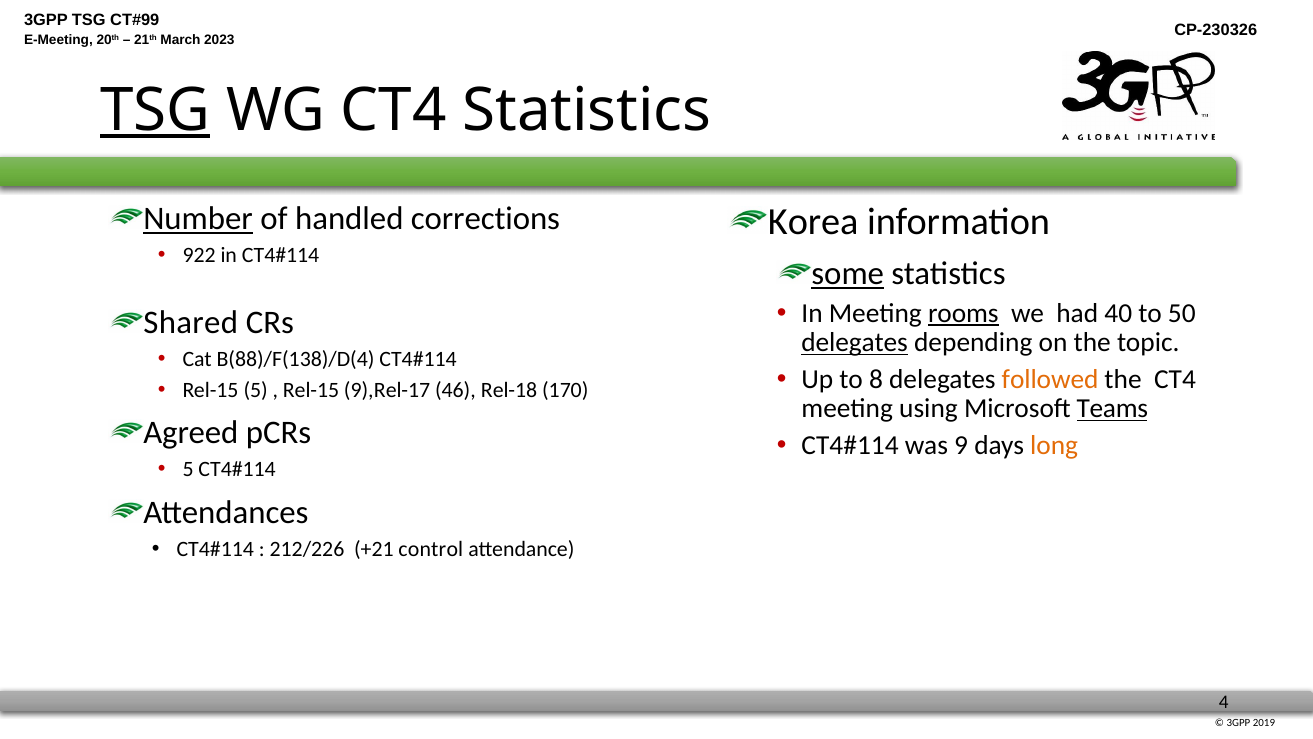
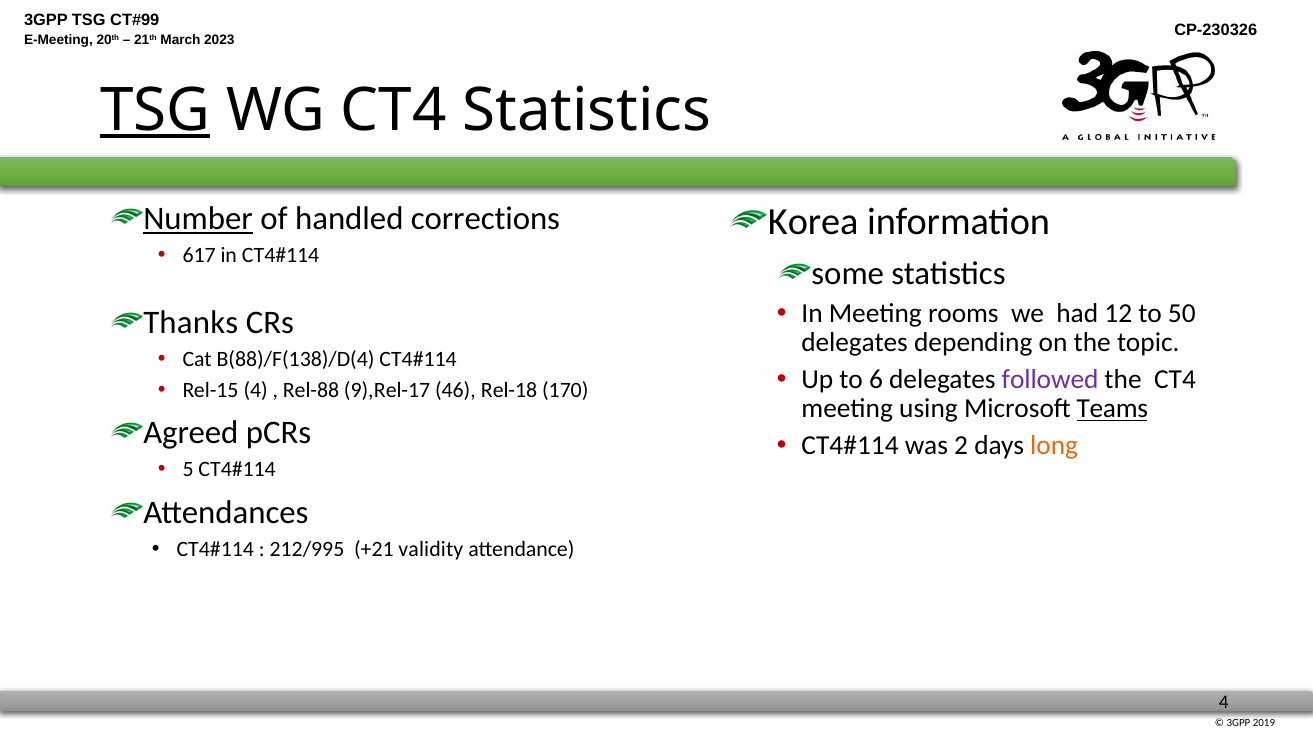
922: 922 -> 617 (199, 255)
some underline: present -> none (848, 274)
rooms underline: present -> none (963, 313)
40: 40 -> 12 (1118, 313)
Shared: Shared -> Thanks (191, 323)
delegates underline: present -> none (855, 343)
8: 8 -> 6 (876, 379)
followed colour: orange -> purple (1050, 379)
Rel-15 5: 5 -> 4 (256, 390)
Rel-15: Rel-15 -> Rel-88 (311, 390)
9: 9 -> 2 (961, 445)
212/226: 212/226 -> 212/995 (307, 549)
control: control -> validity (431, 549)
